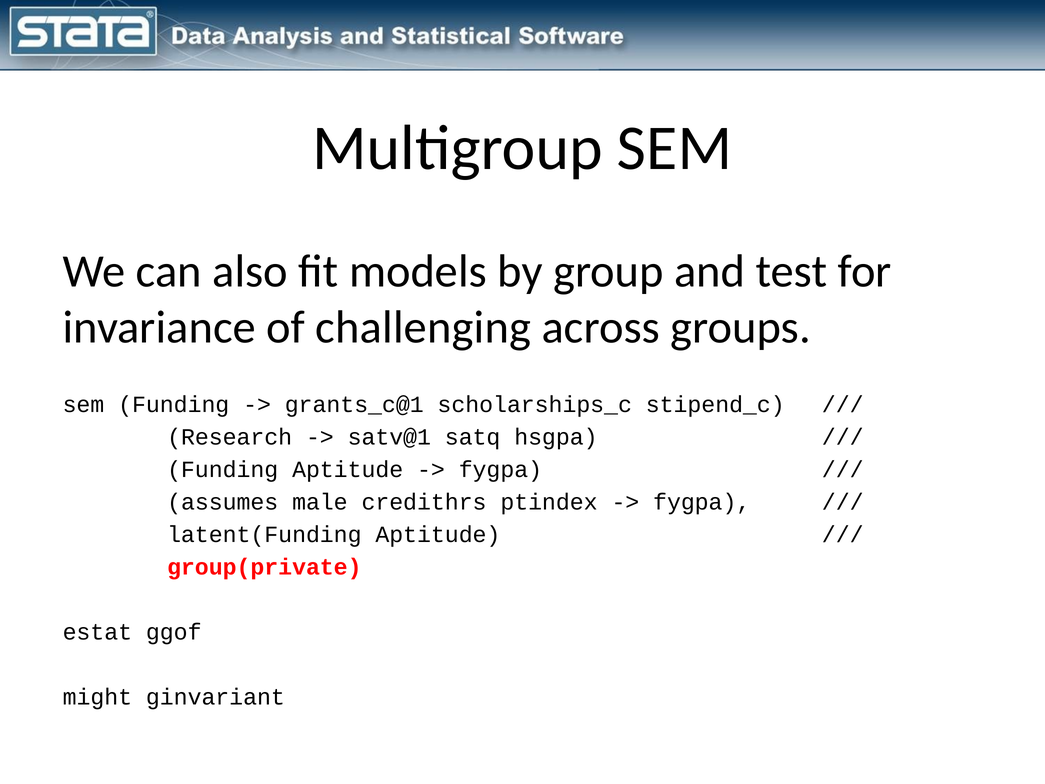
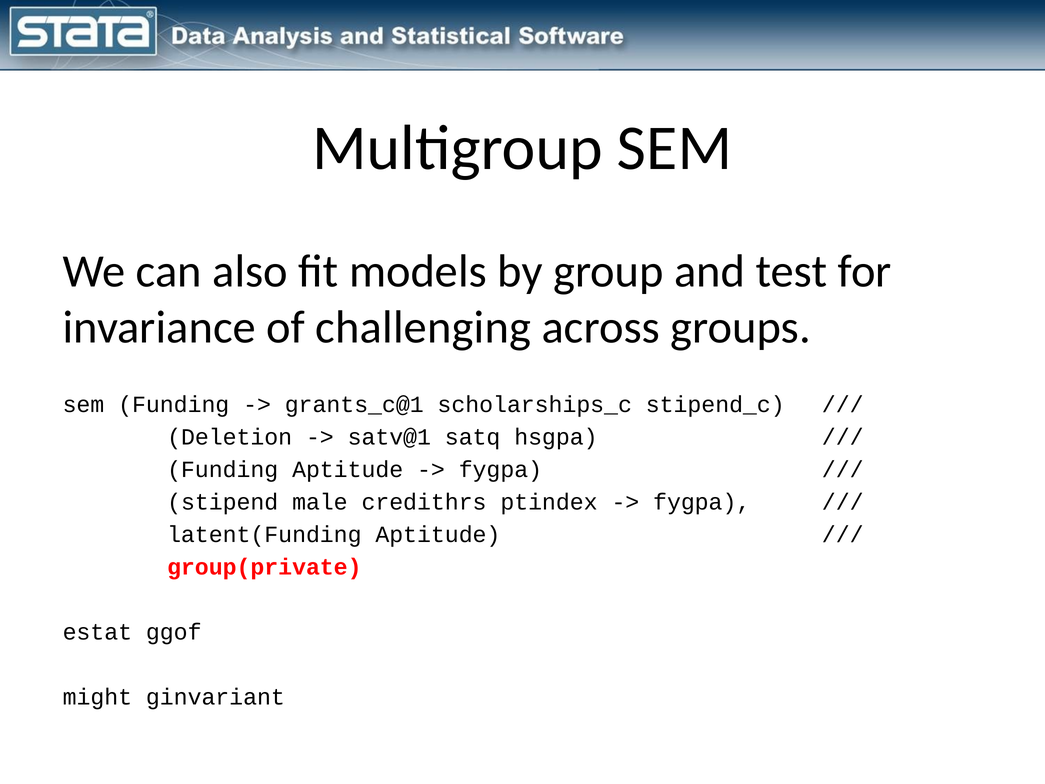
Research: Research -> Deletion (230, 437)
assumes: assumes -> stipend (223, 502)
